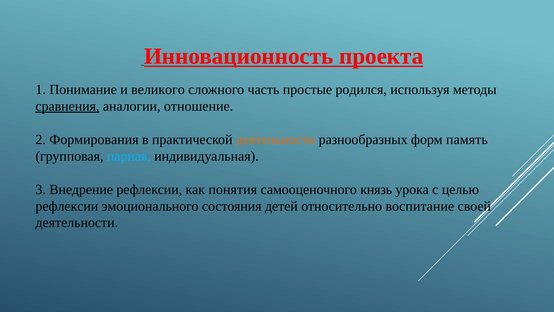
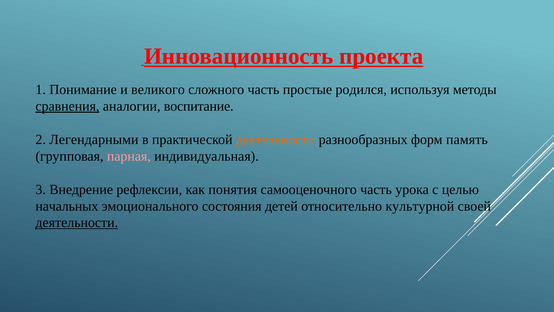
отношение: отношение -> воспитание (199, 106)
Формирования: Формирования -> Легендарными (94, 139)
парная colour: light blue -> pink (129, 156)
самооценочного князь: князь -> часть (376, 189)
рефлексии: рефлексии -> начальных (67, 206)
воспитание: воспитание -> культурной (420, 206)
деятельности underline: none -> present (77, 222)
